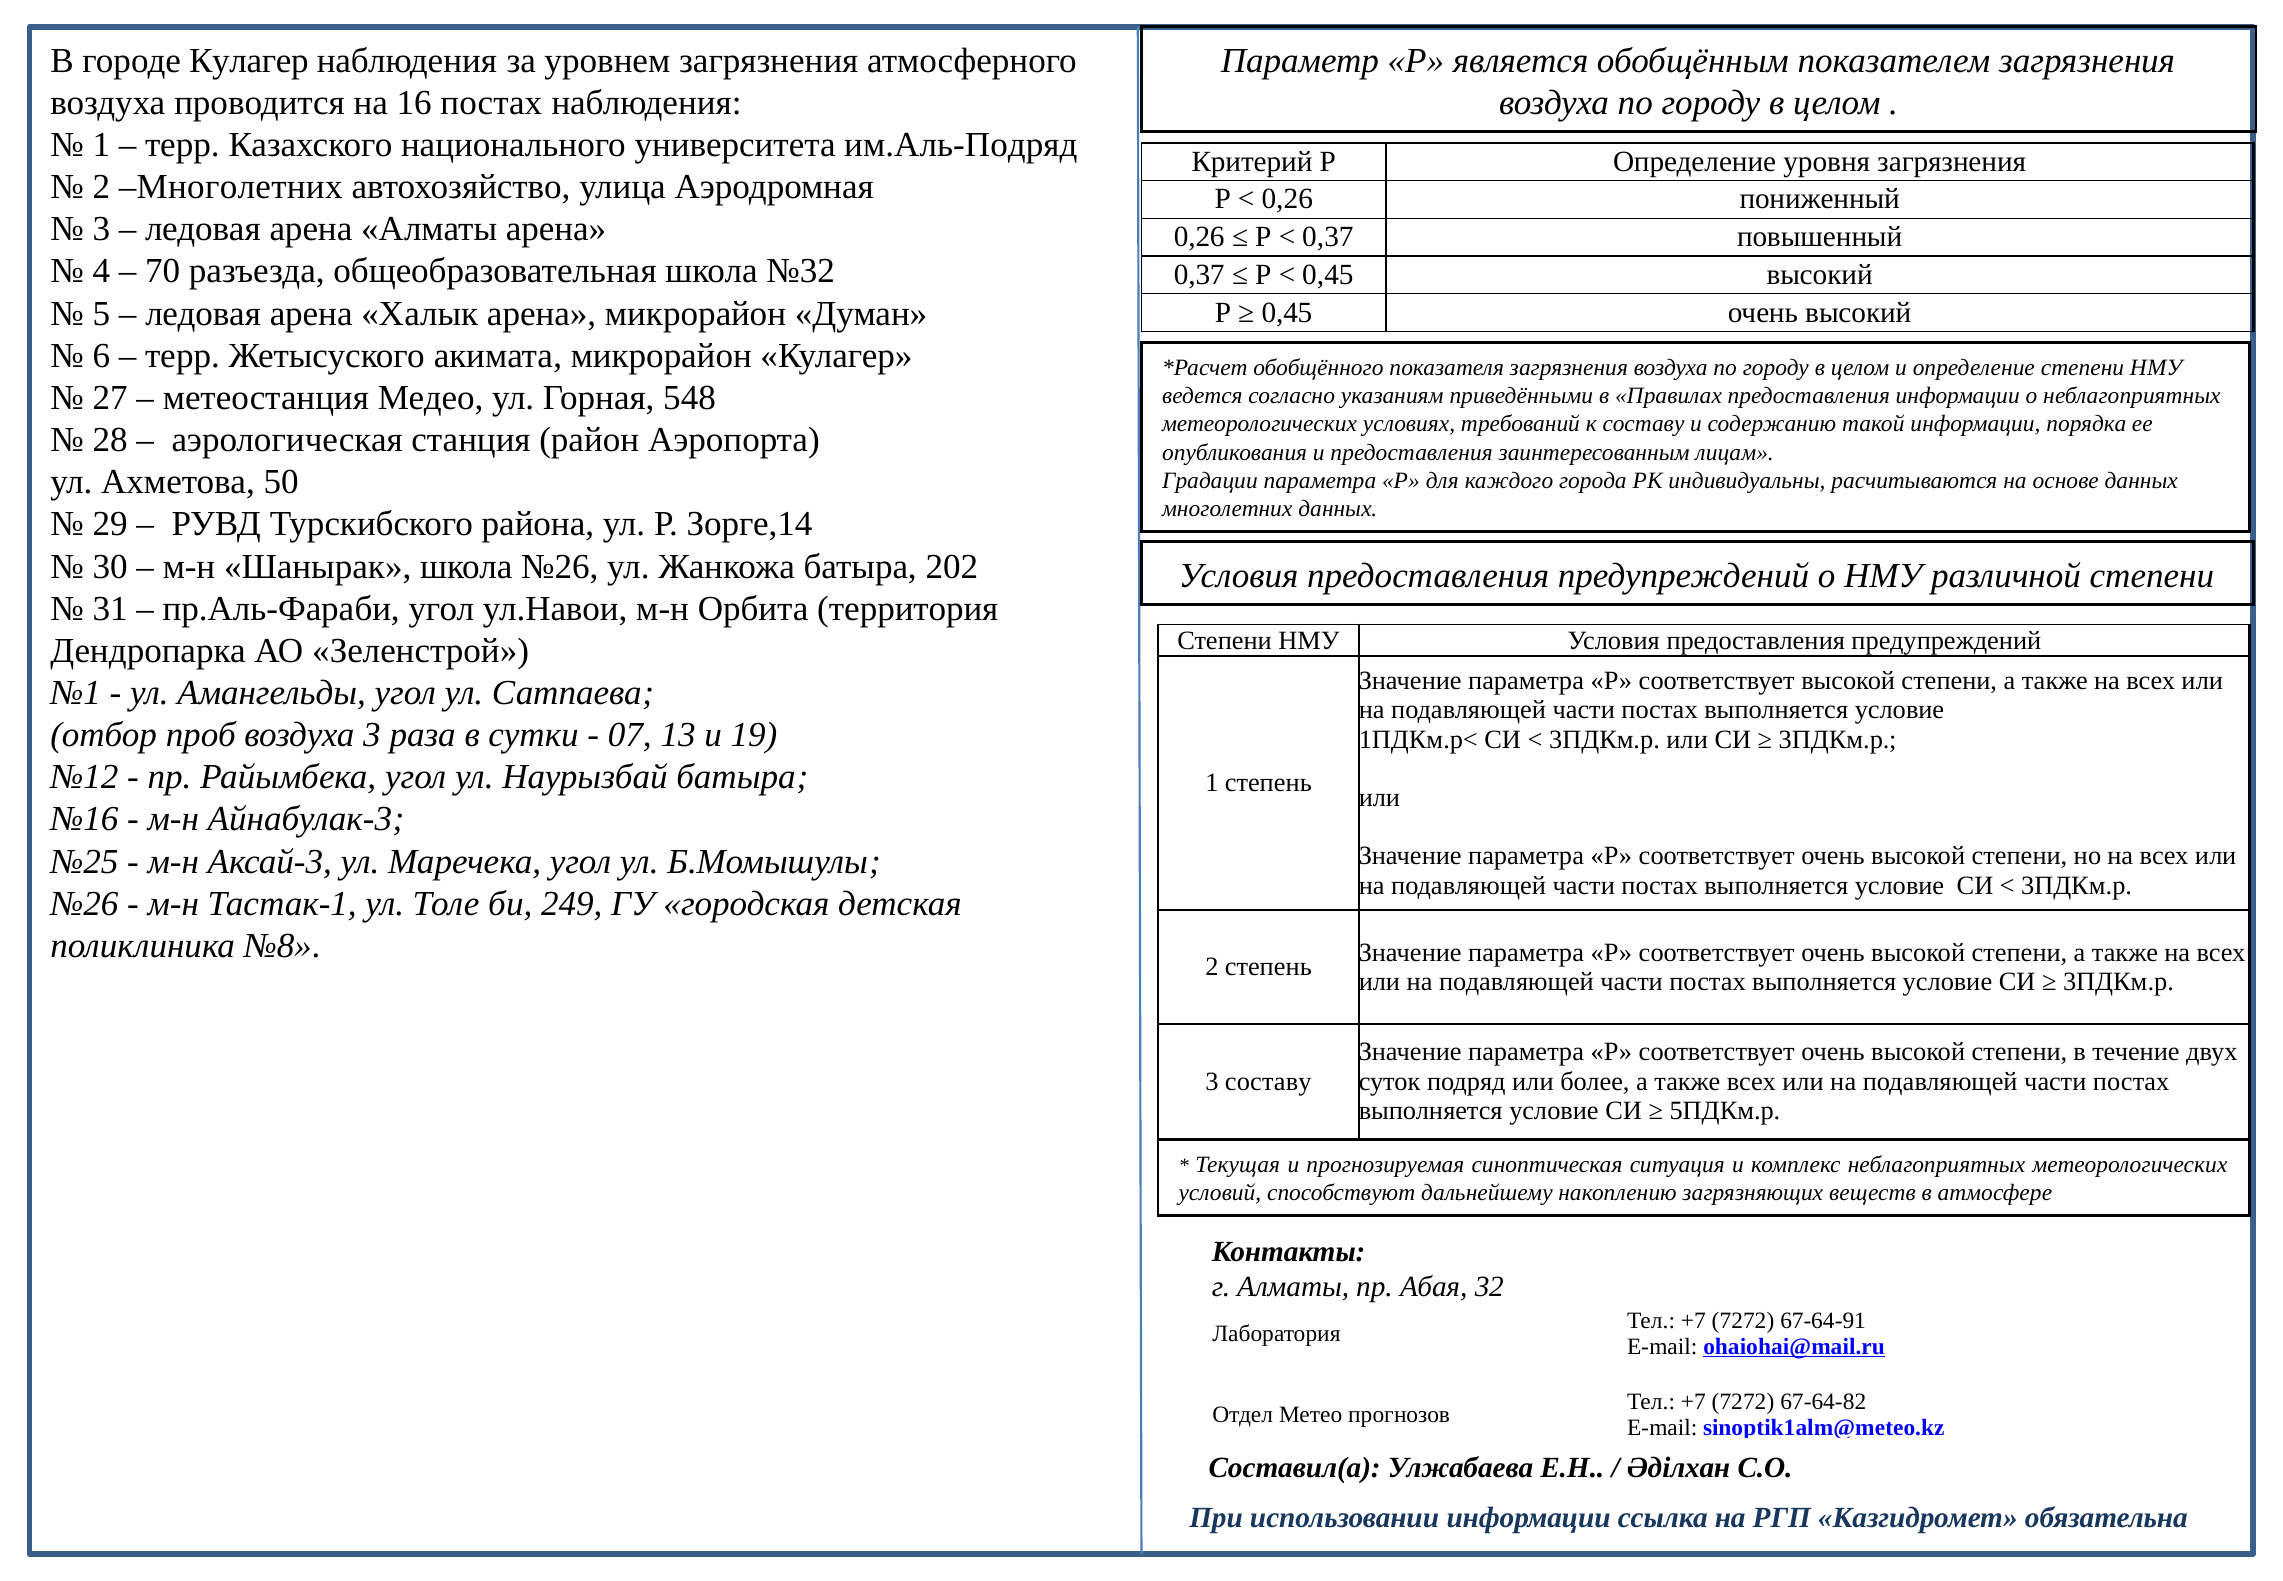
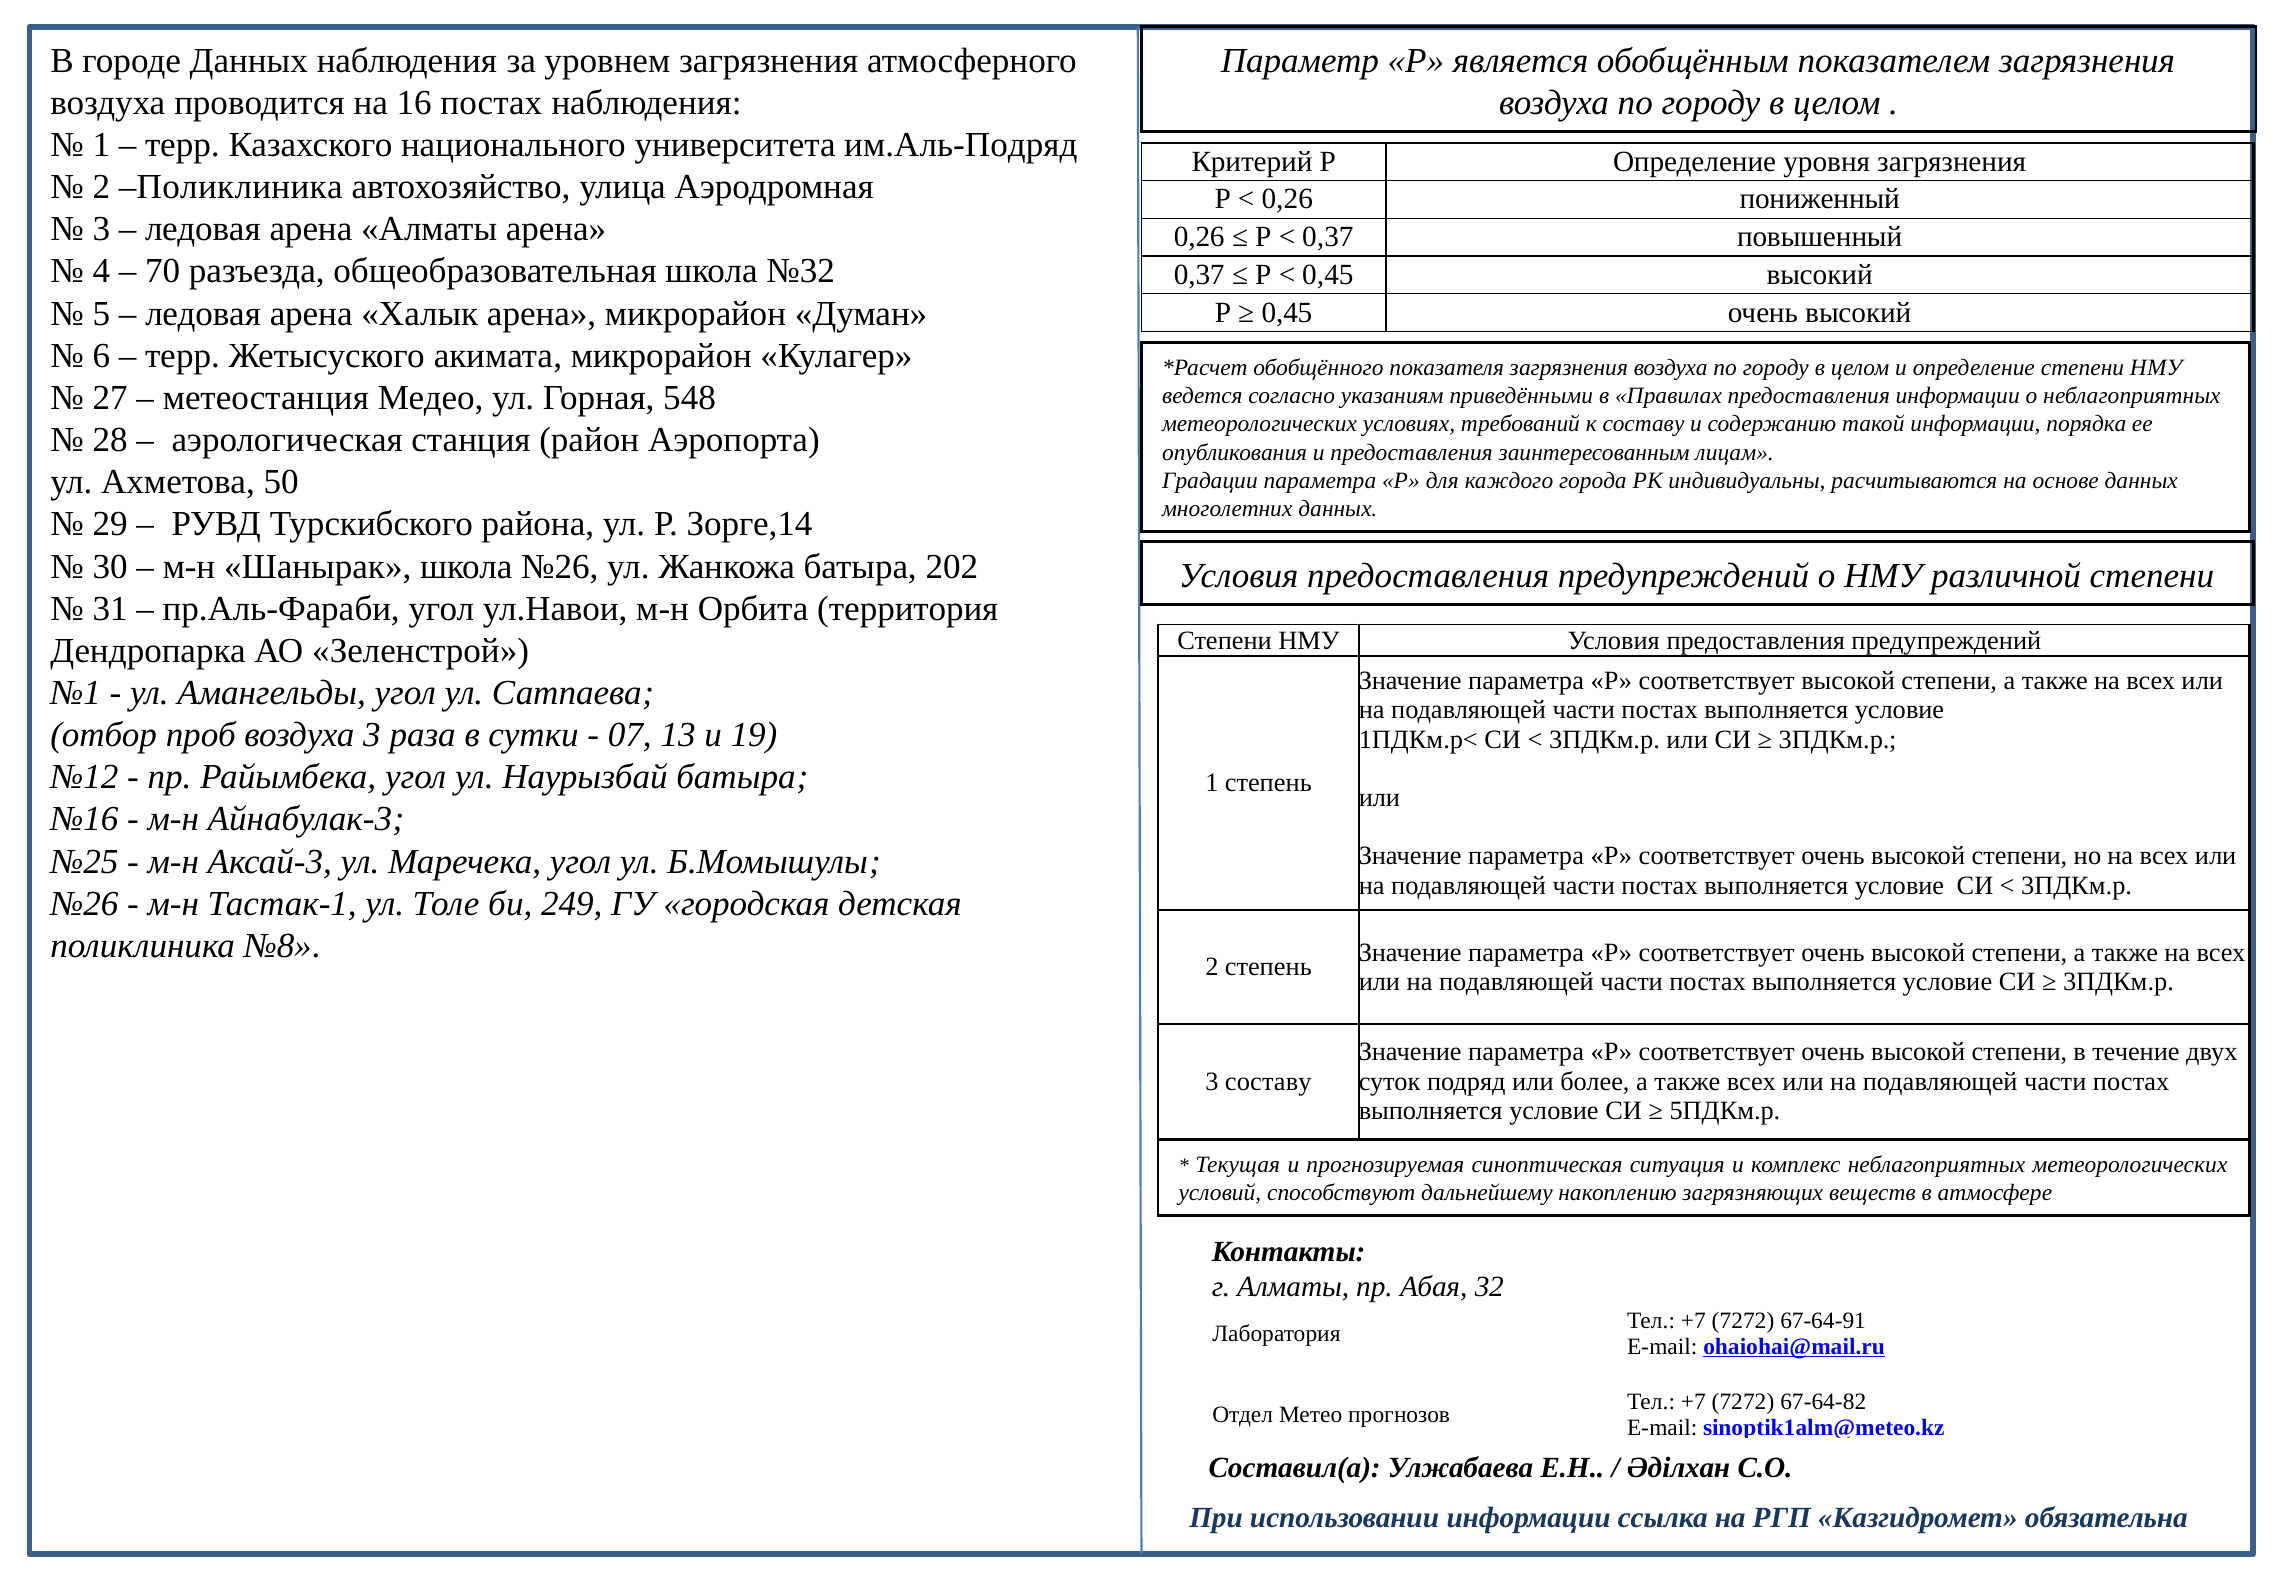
городе Кулагер: Кулагер -> Данных (249, 61)
2 Многолетних: Многолетних -> Поликлиника (231, 187)
